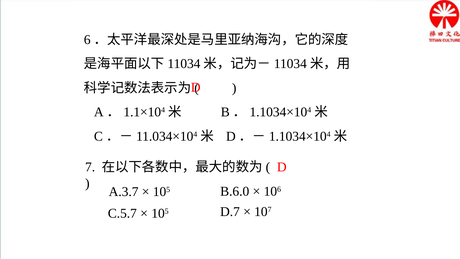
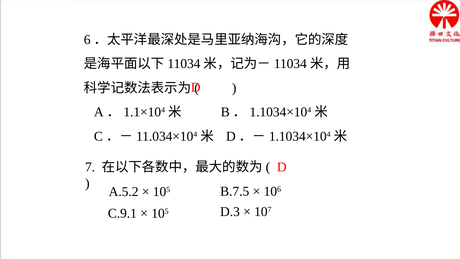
A.3.7: A.3.7 -> A.5.2 (124, 191)
B.6.0: B.6.0 -> B.7.5 (235, 191)
C.5.7: C.5.7 -> C.9.1 (122, 213)
D.7: D.7 -> D.3 (230, 212)
